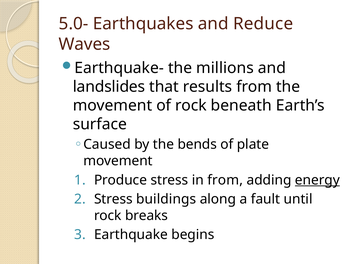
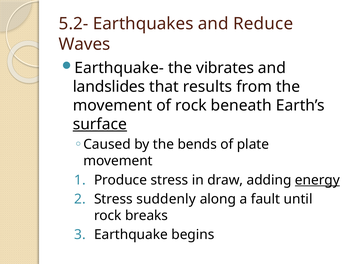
5.0-: 5.0- -> 5.2- (74, 24)
millions: millions -> vibrates (225, 68)
surface underline: none -> present (100, 124)
in from: from -> draw (225, 180)
buildings: buildings -> suddenly (166, 199)
